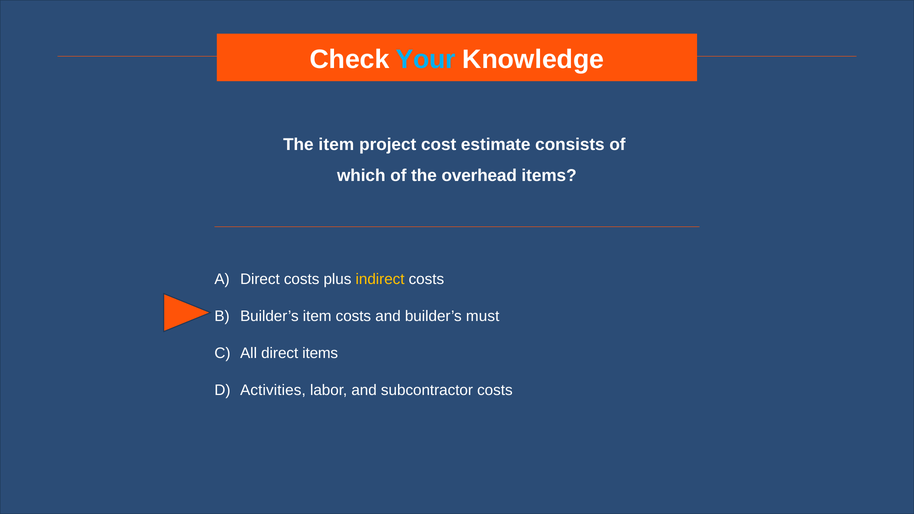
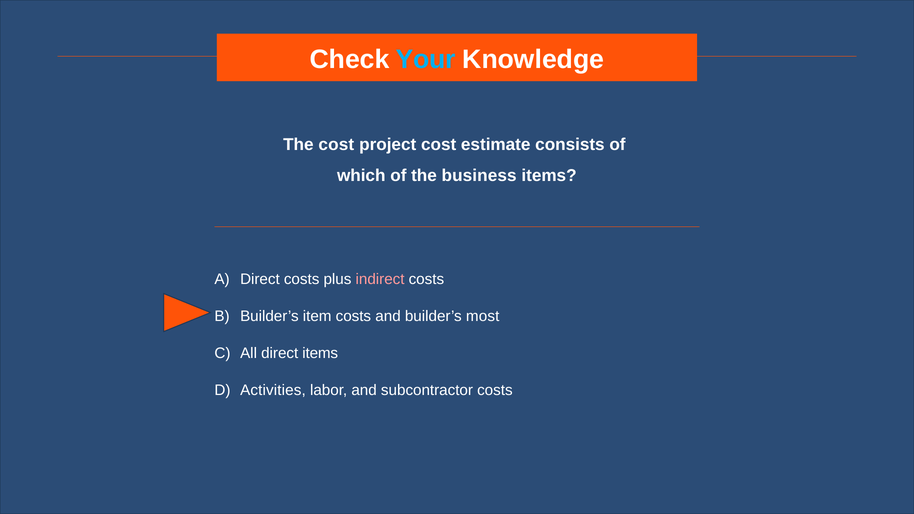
The item: item -> cost (336, 145)
overhead: overhead -> business (479, 176)
indirect colour: yellow -> pink (380, 279)
must: must -> most (483, 316)
